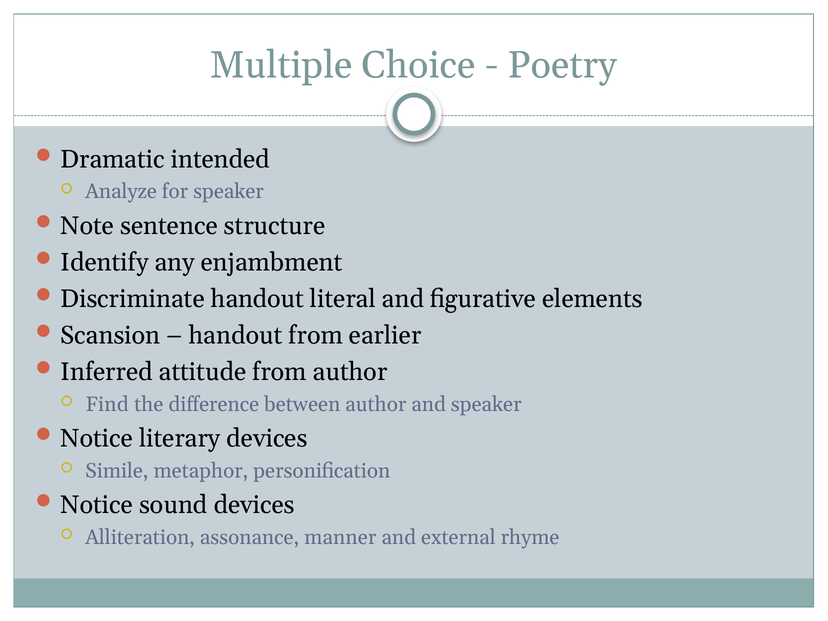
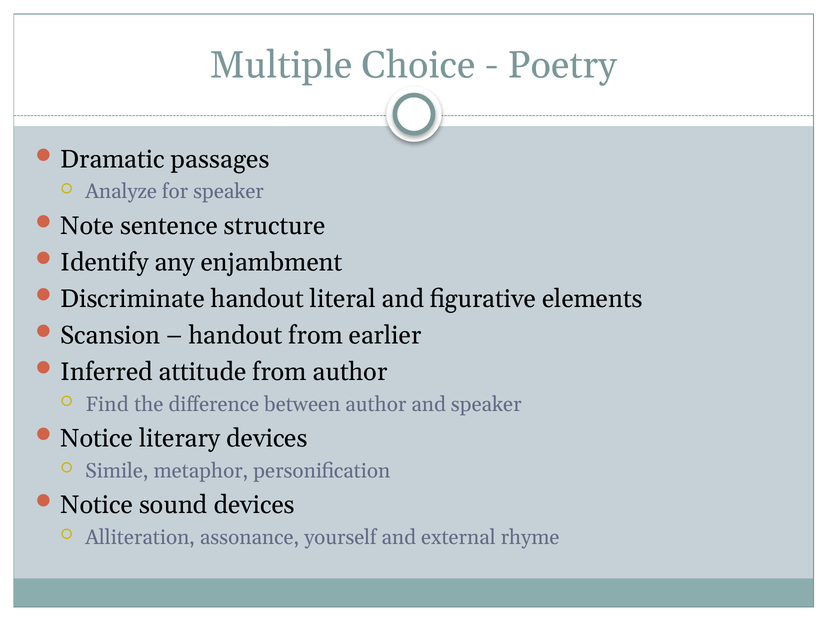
intended: intended -> passages (220, 159)
manner: manner -> yourself (340, 537)
